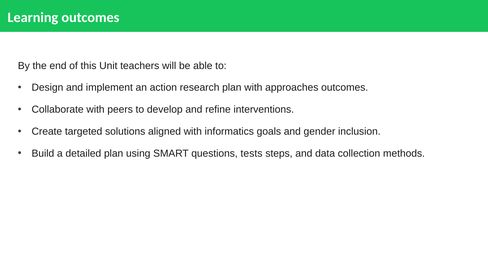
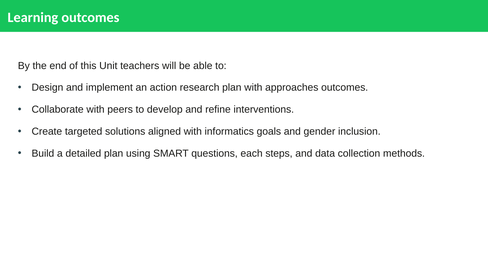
tests: tests -> each (252, 154)
